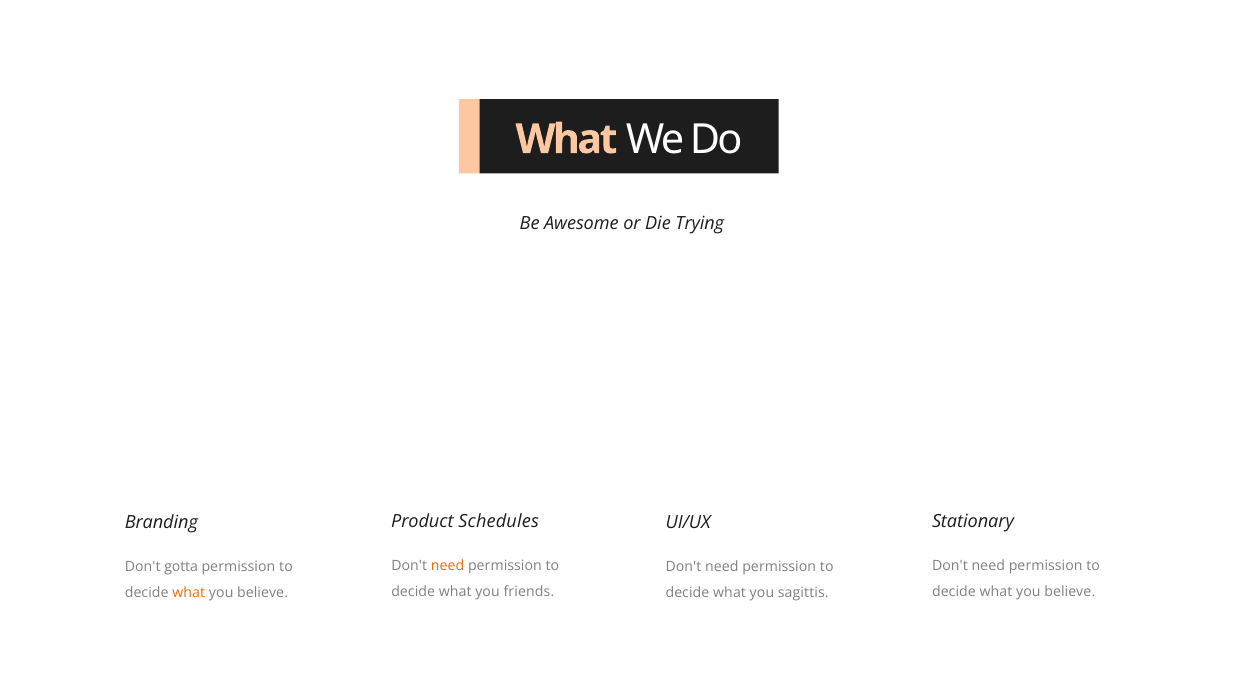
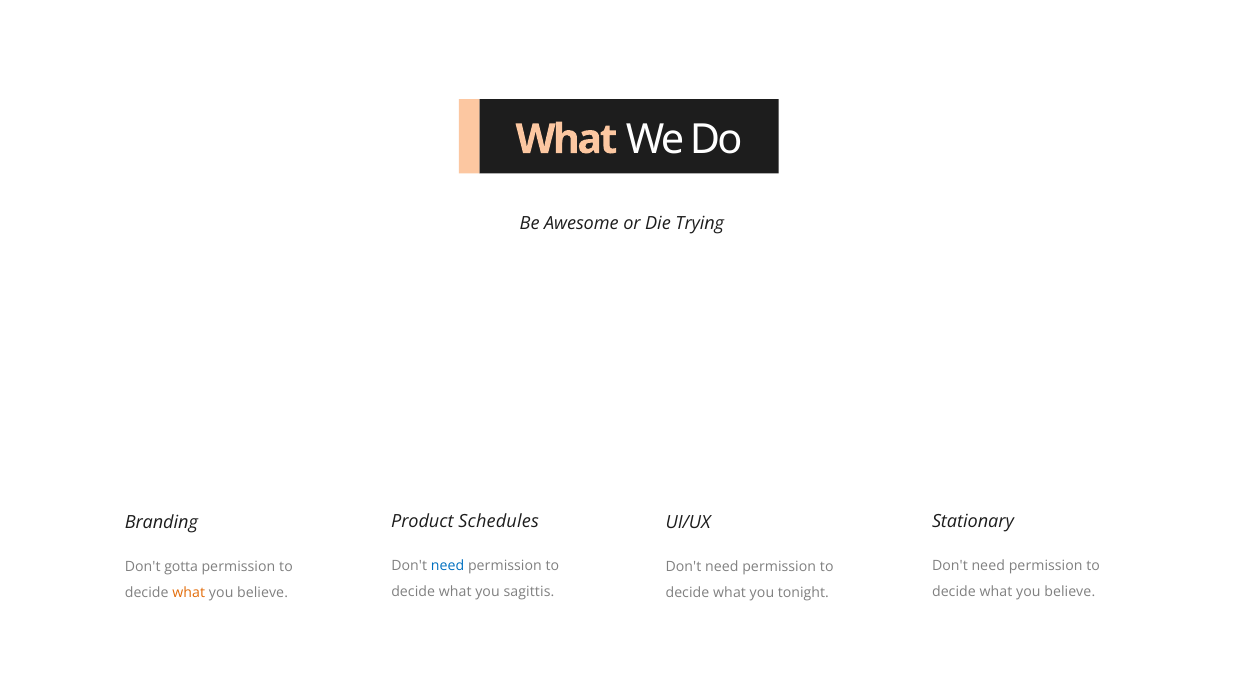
need colour: orange -> blue (447, 566)
friends: friends -> sagittis (529, 591)
sagittis: sagittis -> tonight (803, 592)
